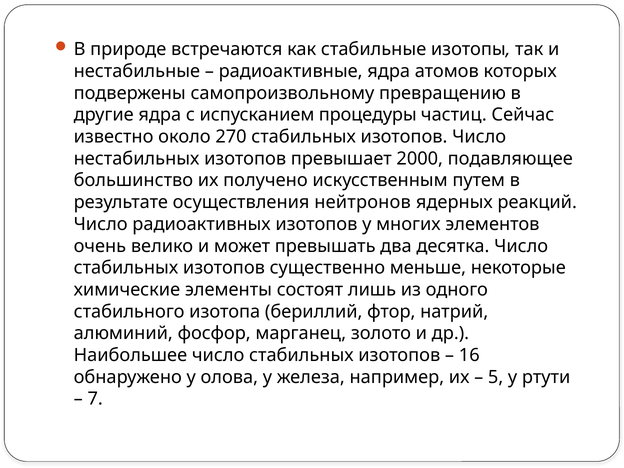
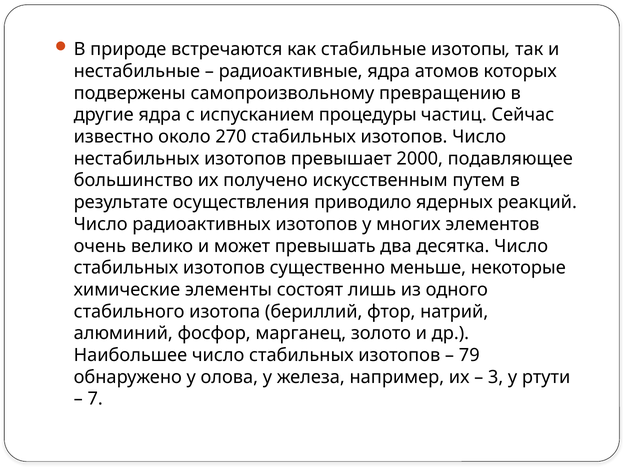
нейтронов: нейтронов -> приводило (363, 202)
16: 16 -> 79 (469, 355)
5: 5 -> 3 (496, 377)
